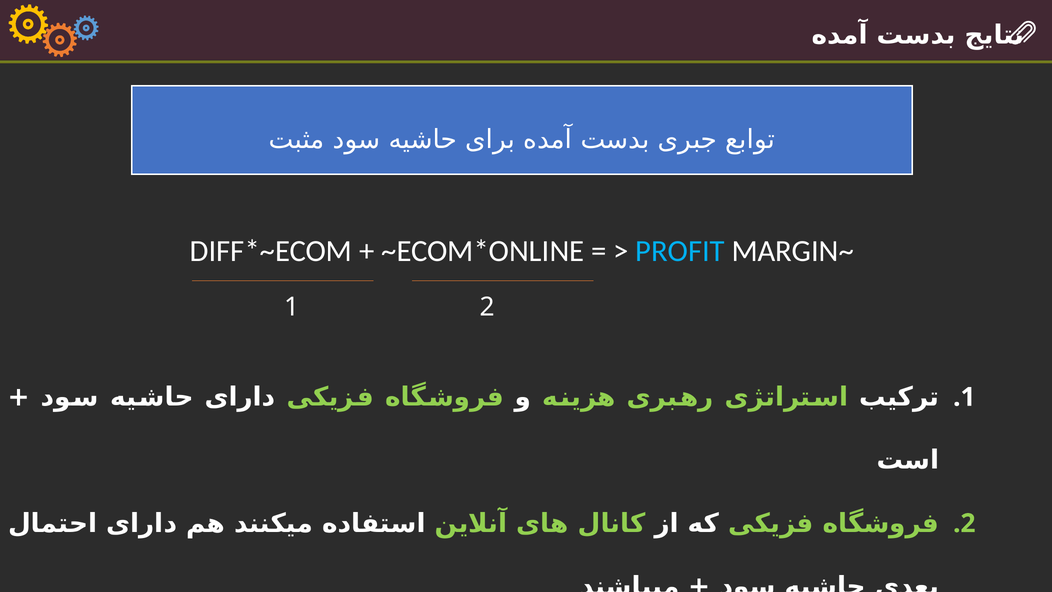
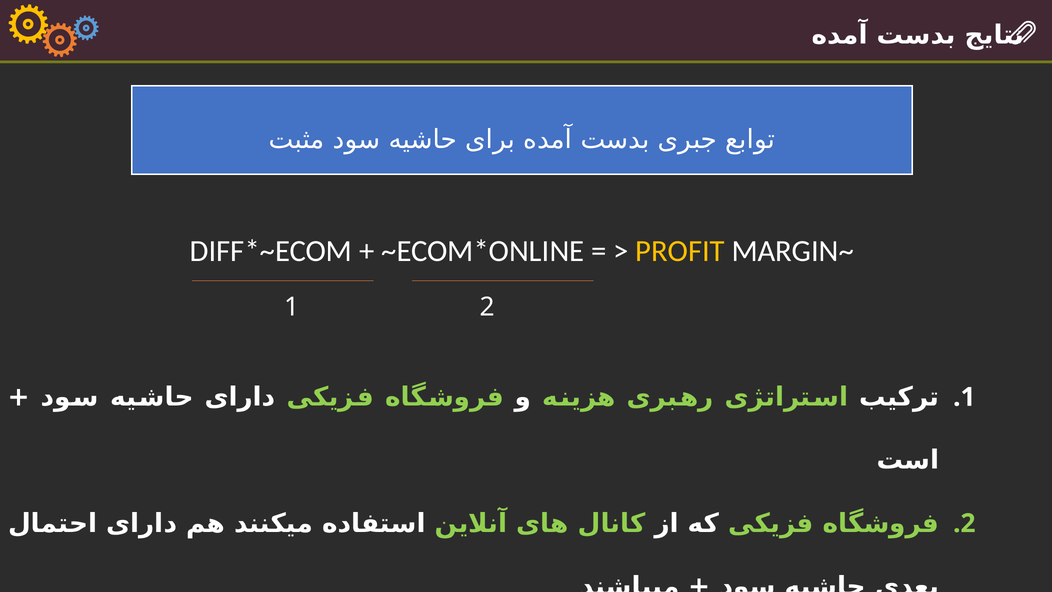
PROFIT colour: light blue -> yellow (680, 251)
